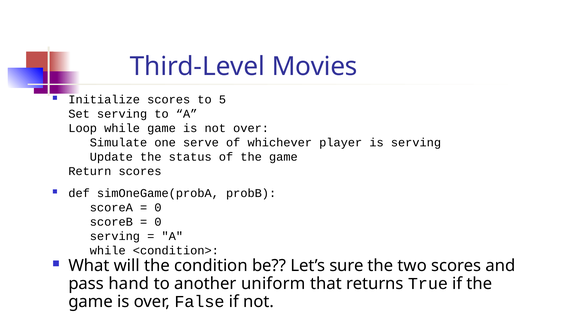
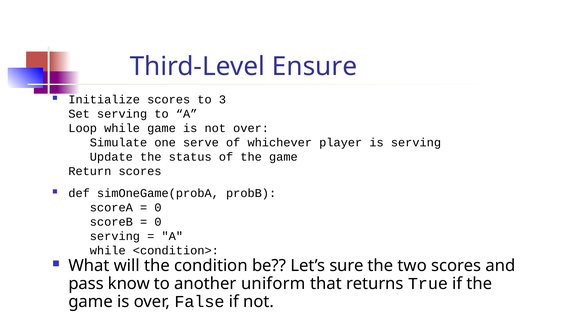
Movies: Movies -> Ensure (315, 67)
5: 5 -> 3 (222, 99)
hand: hand -> know (129, 284)
